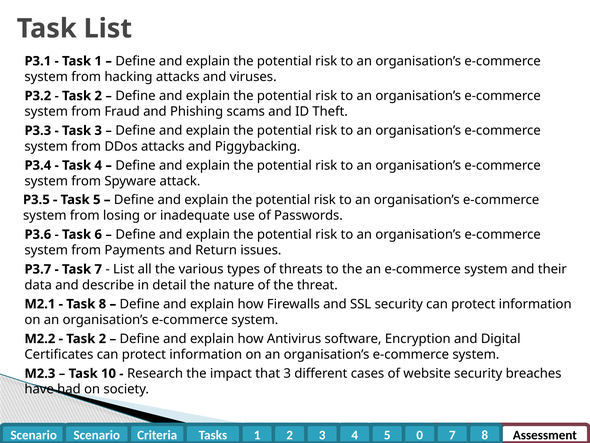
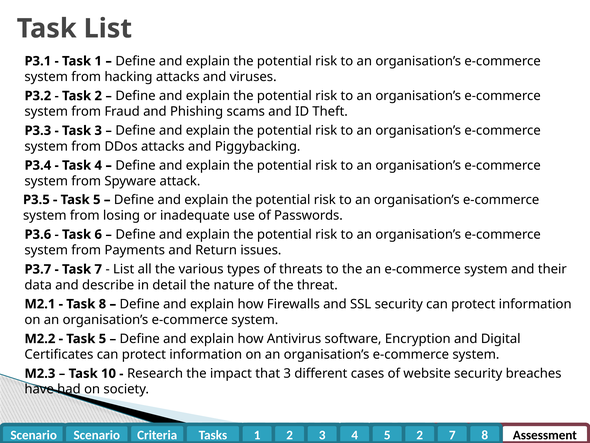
2: 2 -> 5 (102, 338)
5 0: 0 -> 2 (420, 435)
